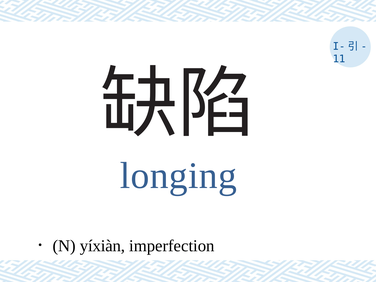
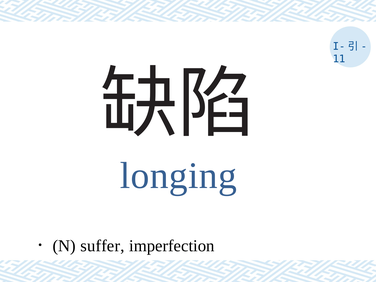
yíxiàn: yíxiàn -> suffer (102, 246)
